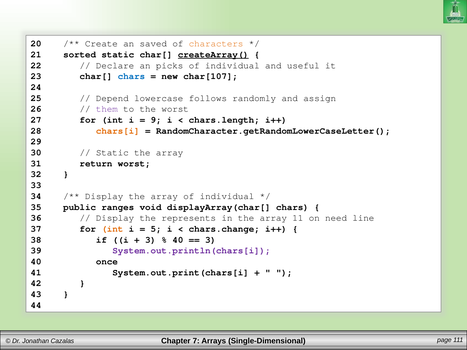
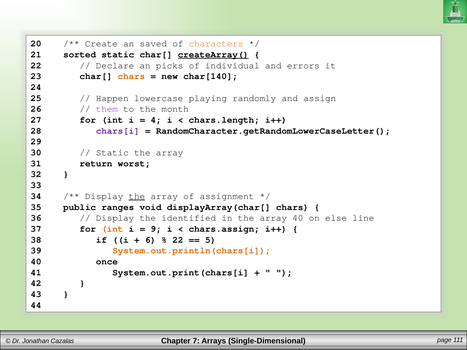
useful: useful -> errors (303, 65)
chars colour: blue -> orange (131, 76)
char[107: char[107 -> char[140 (211, 76)
Depend: Depend -> Happen (112, 98)
follows: follows -> playing (208, 98)
the worst: worst -> month (175, 109)
9: 9 -> 4 (156, 120)
chars[i colour: orange -> purple (118, 131)
the underline: none -> present (137, 196)
array of individual: individual -> assignment (227, 196)
represents: represents -> identified (189, 218)
array 11: 11 -> 40 (298, 218)
need: need -> else (336, 218)
5: 5 -> 9 (156, 229)
chars.change: chars.change -> chars.assign (224, 229)
3: 3 -> 6 (151, 240)
40: 40 -> 22 (178, 240)
3: 3 -> 5 (211, 240)
System.out.println(chars[i colour: purple -> orange (191, 251)
